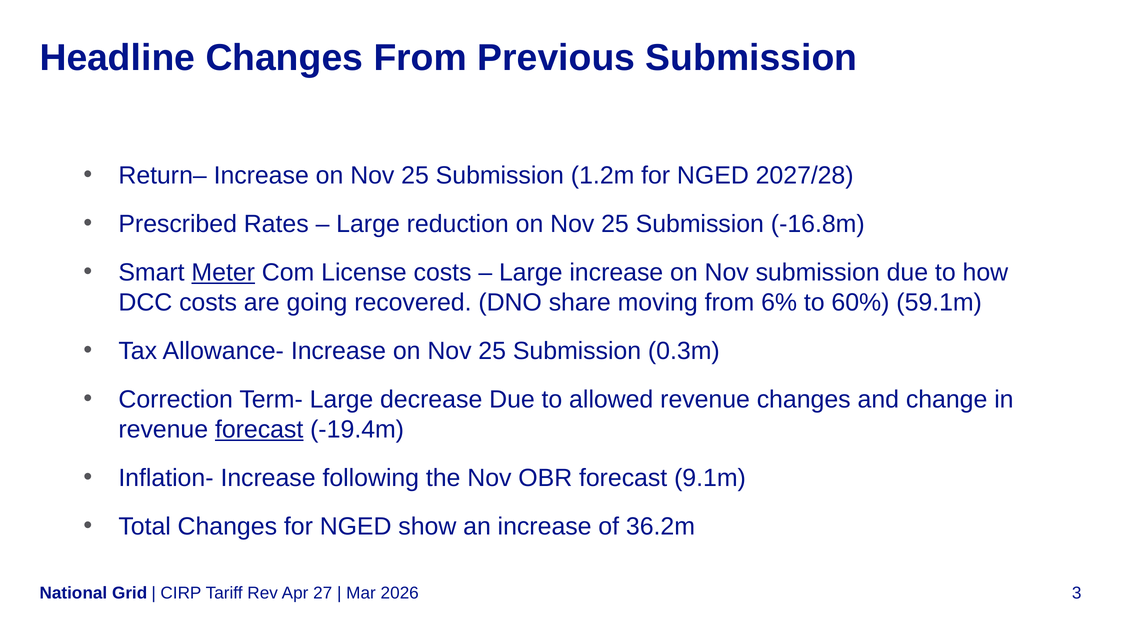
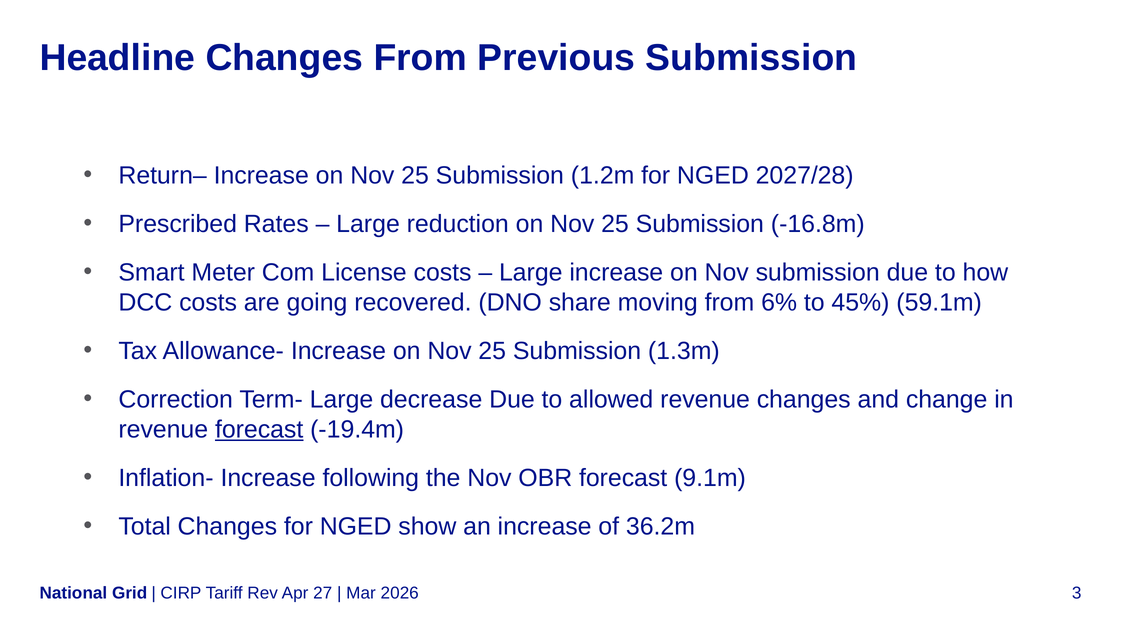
Meter underline: present -> none (223, 272)
60%: 60% -> 45% (860, 302)
0.3m: 0.3m -> 1.3m (684, 351)
